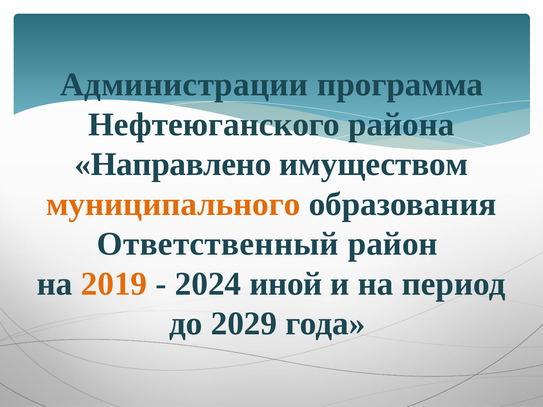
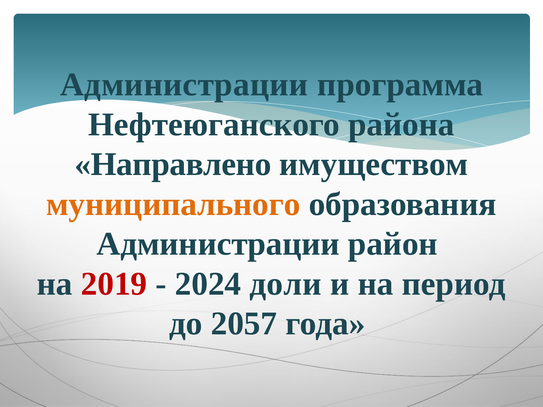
Ответственный: Ответственный -> Администрации (218, 244)
2019 colour: orange -> red (114, 284)
иной: иной -> доли (286, 284)
2029: 2029 -> 2057 (244, 324)
